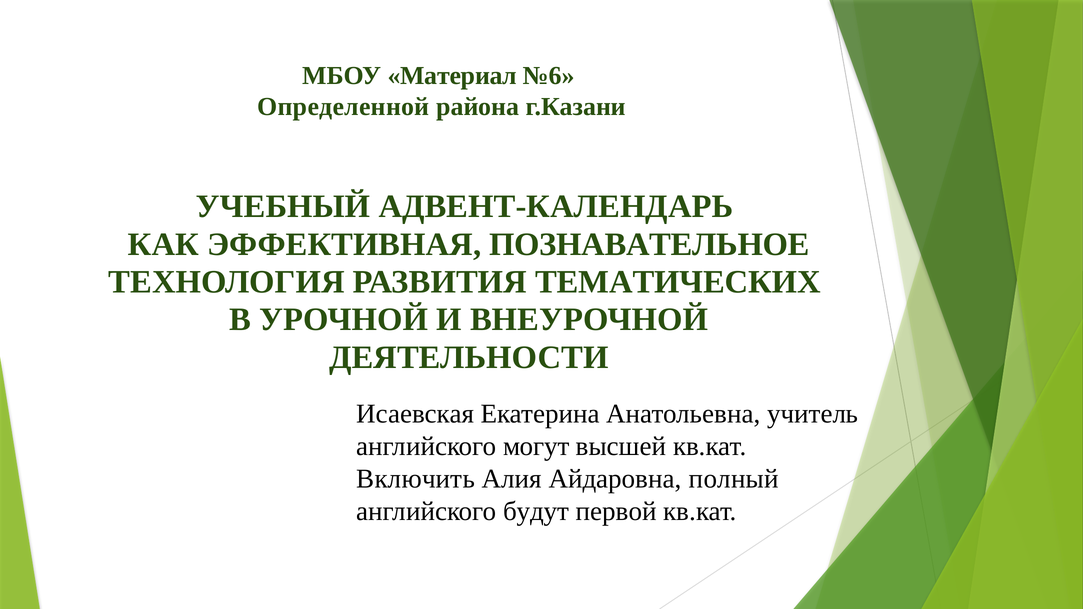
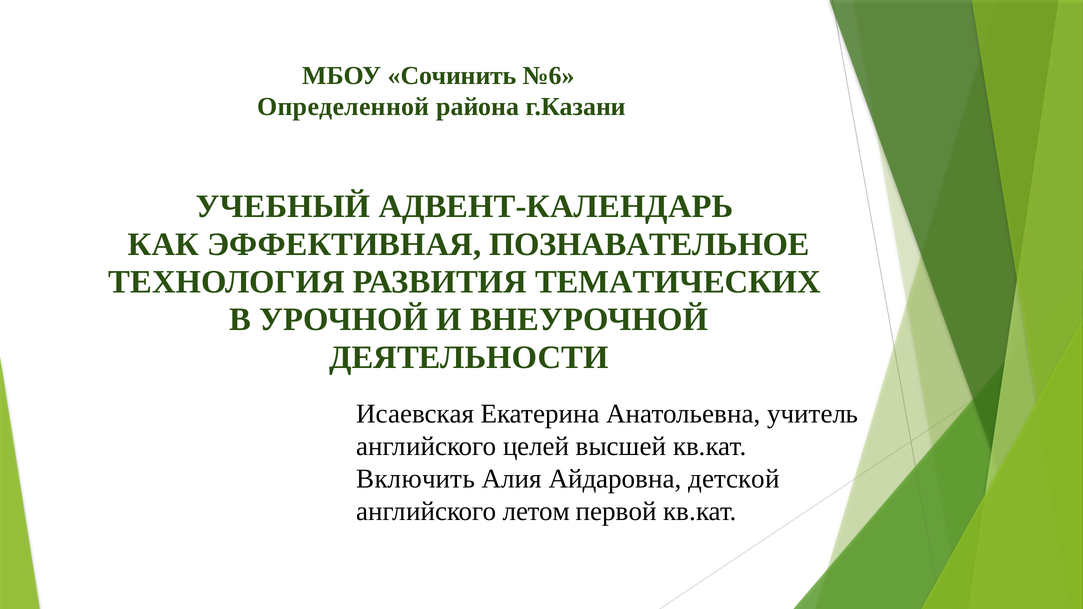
Материал: Материал -> Сочинить (452, 76)
могут: могут -> целей (536, 447)
полный: полный -> детской (734, 479)
будут: будут -> летом (536, 512)
